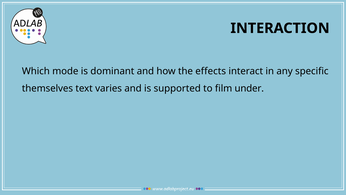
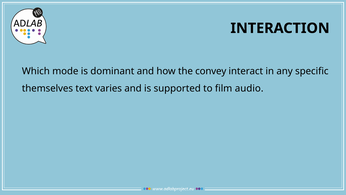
effects: effects -> convey (211, 71)
under: under -> audio (249, 88)
